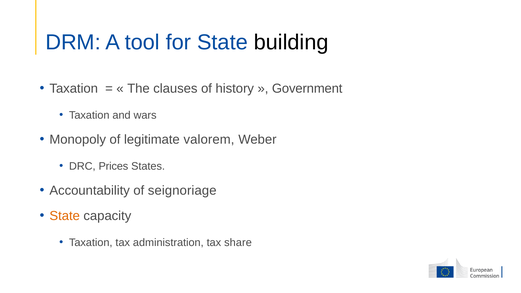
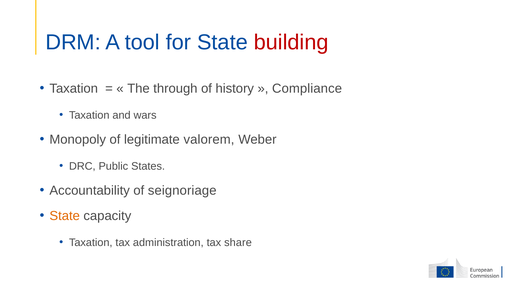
building colour: black -> red (291, 42)
clauses: clauses -> through (175, 89)
Government: Government -> Compliance (307, 89)
Prices: Prices -> Public (113, 166)
